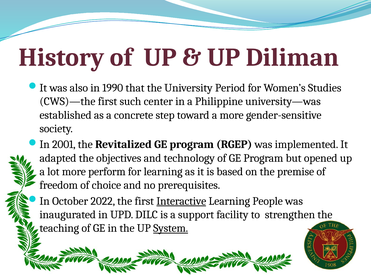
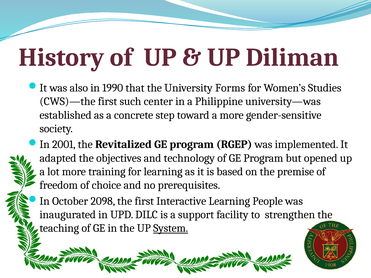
Period: Period -> Forms (230, 88)
perform: perform -> training (107, 172)
2022: 2022 -> 2098 (103, 201)
Interactive underline: present -> none (181, 201)
